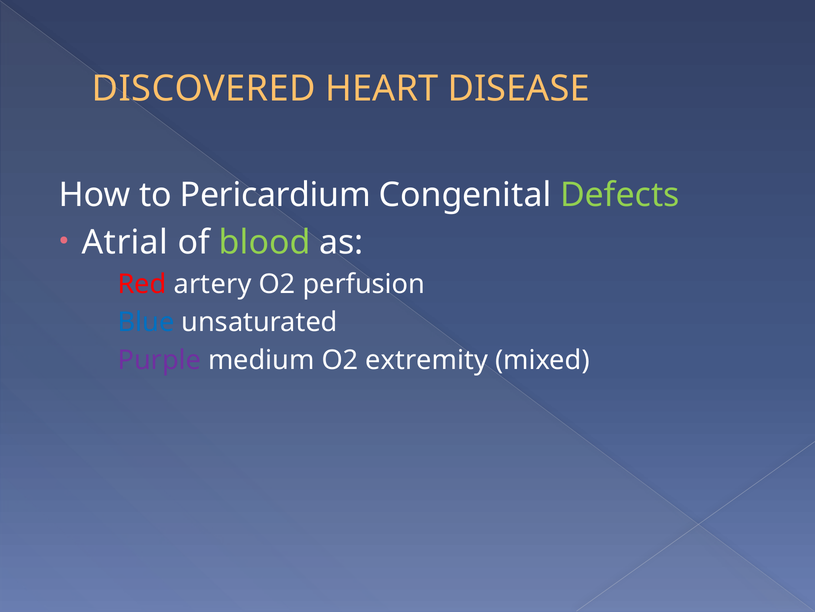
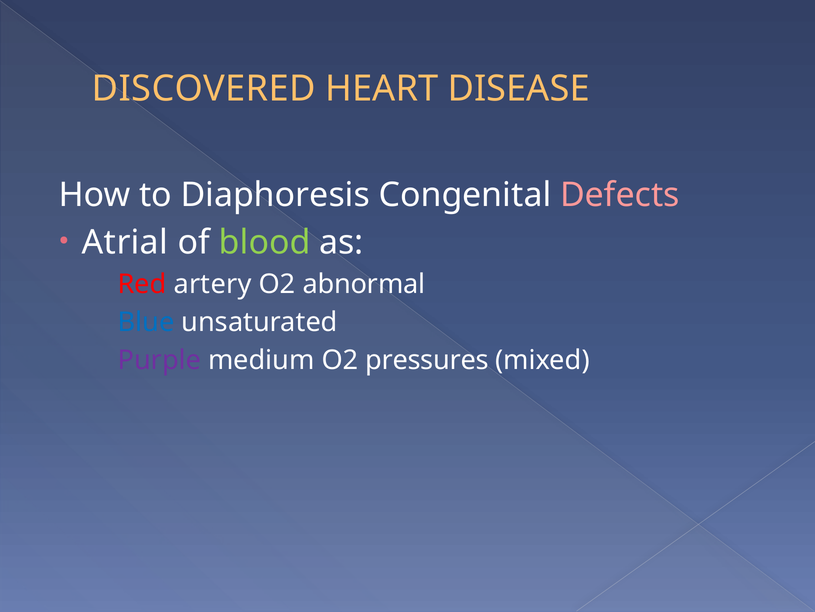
Pericardium: Pericardium -> Diaphoresis (275, 195)
Defects colour: light green -> pink (620, 195)
perfusion: perfusion -> abnormal (364, 284)
extremity: extremity -> pressures (427, 360)
